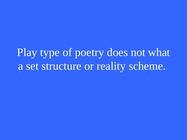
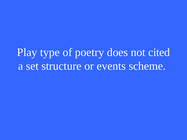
what: what -> cited (159, 52)
reality: reality -> events (111, 66)
